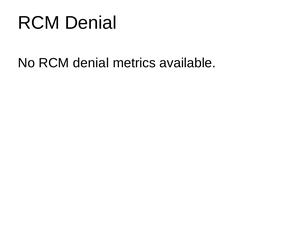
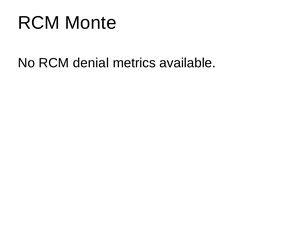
Denial: Denial -> Monte (91, 23)
